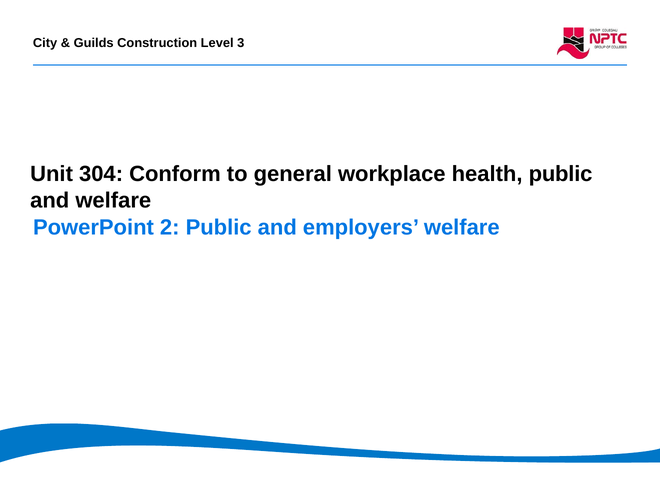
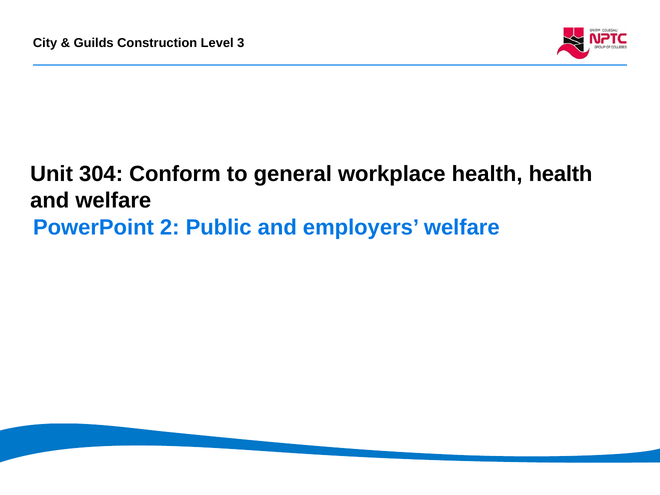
public: public -> health (561, 174)
